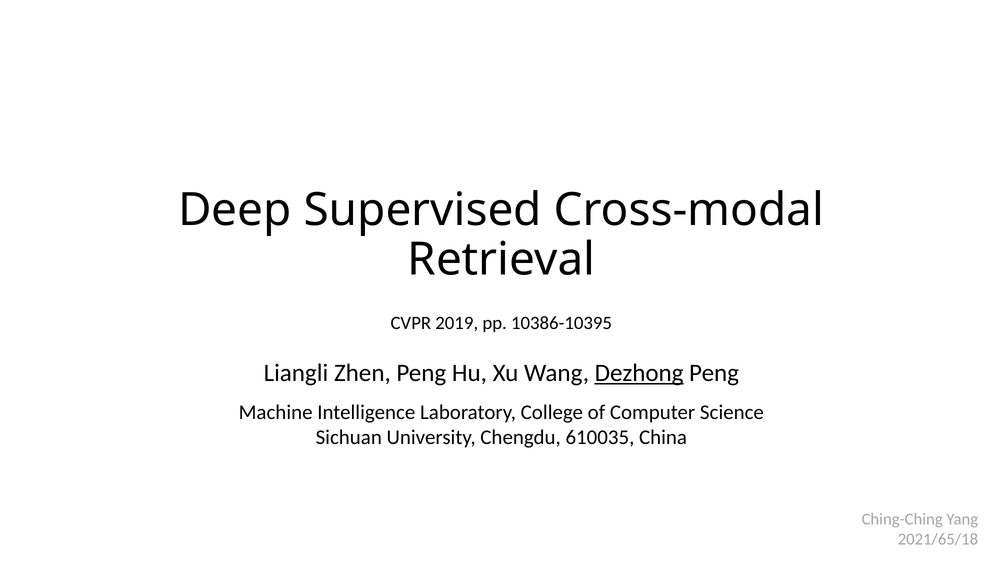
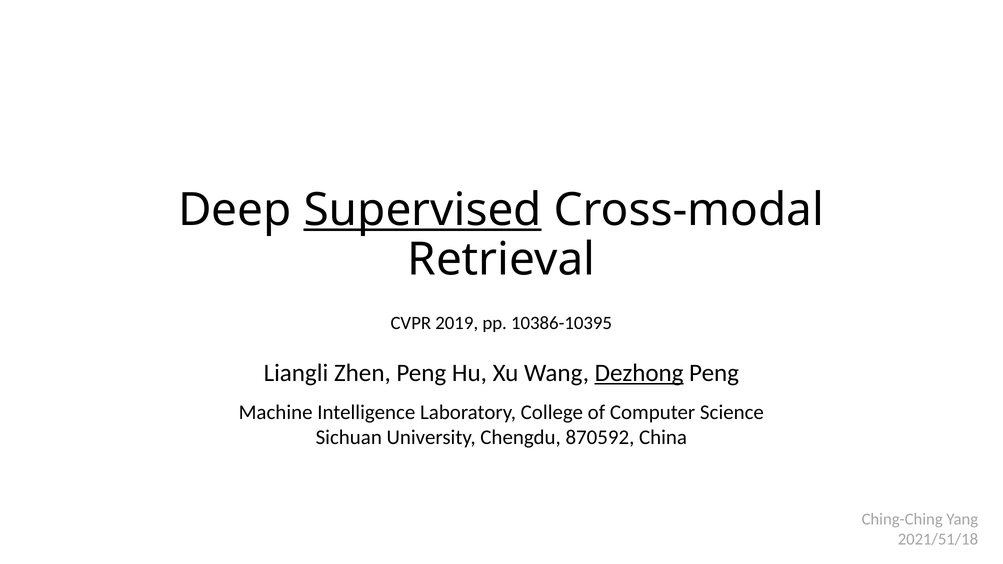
Supervised underline: none -> present (423, 210)
610035: 610035 -> 870592 (600, 437)
2021/65/18: 2021/65/18 -> 2021/51/18 (938, 540)
